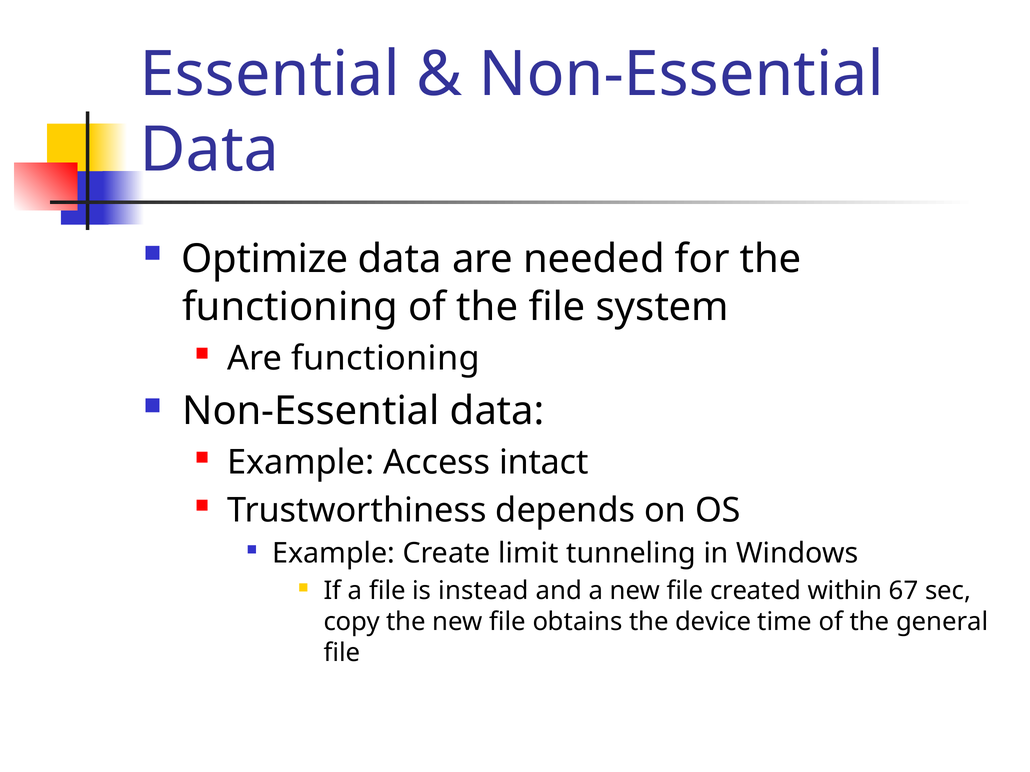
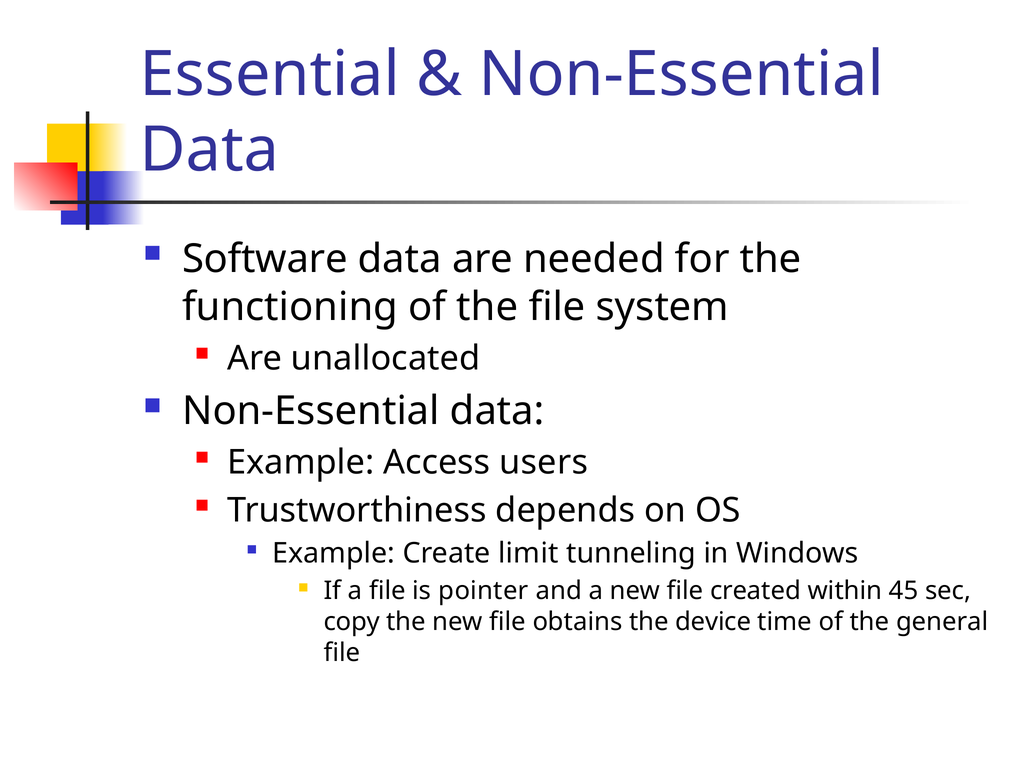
Optimize: Optimize -> Software (265, 259)
Are functioning: functioning -> unallocated (386, 358)
intact: intact -> users (544, 463)
instead: instead -> pointer (483, 591)
67: 67 -> 45 (904, 591)
